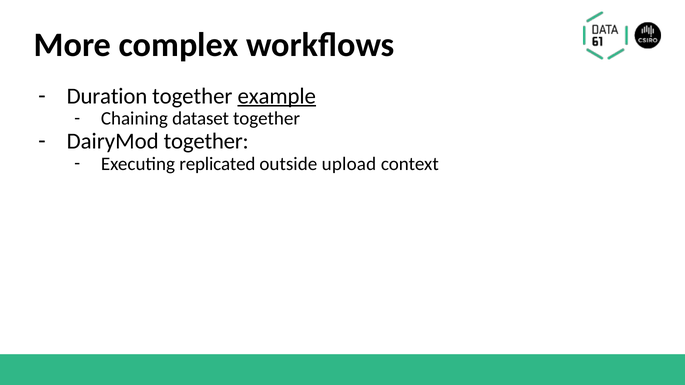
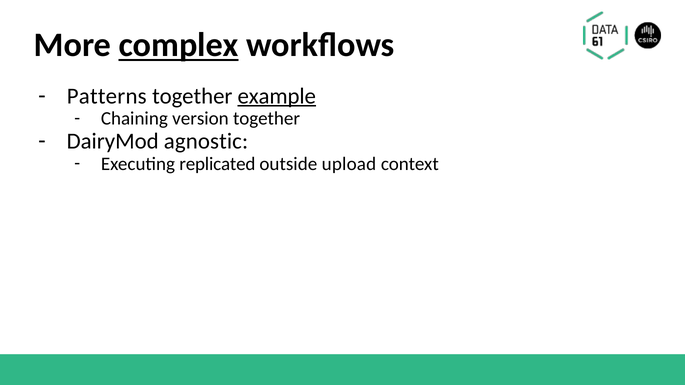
complex underline: none -> present (179, 45)
Duration: Duration -> Patterns (107, 96)
dataset: dataset -> version (200, 119)
DairyMod together: together -> agnostic (206, 141)
